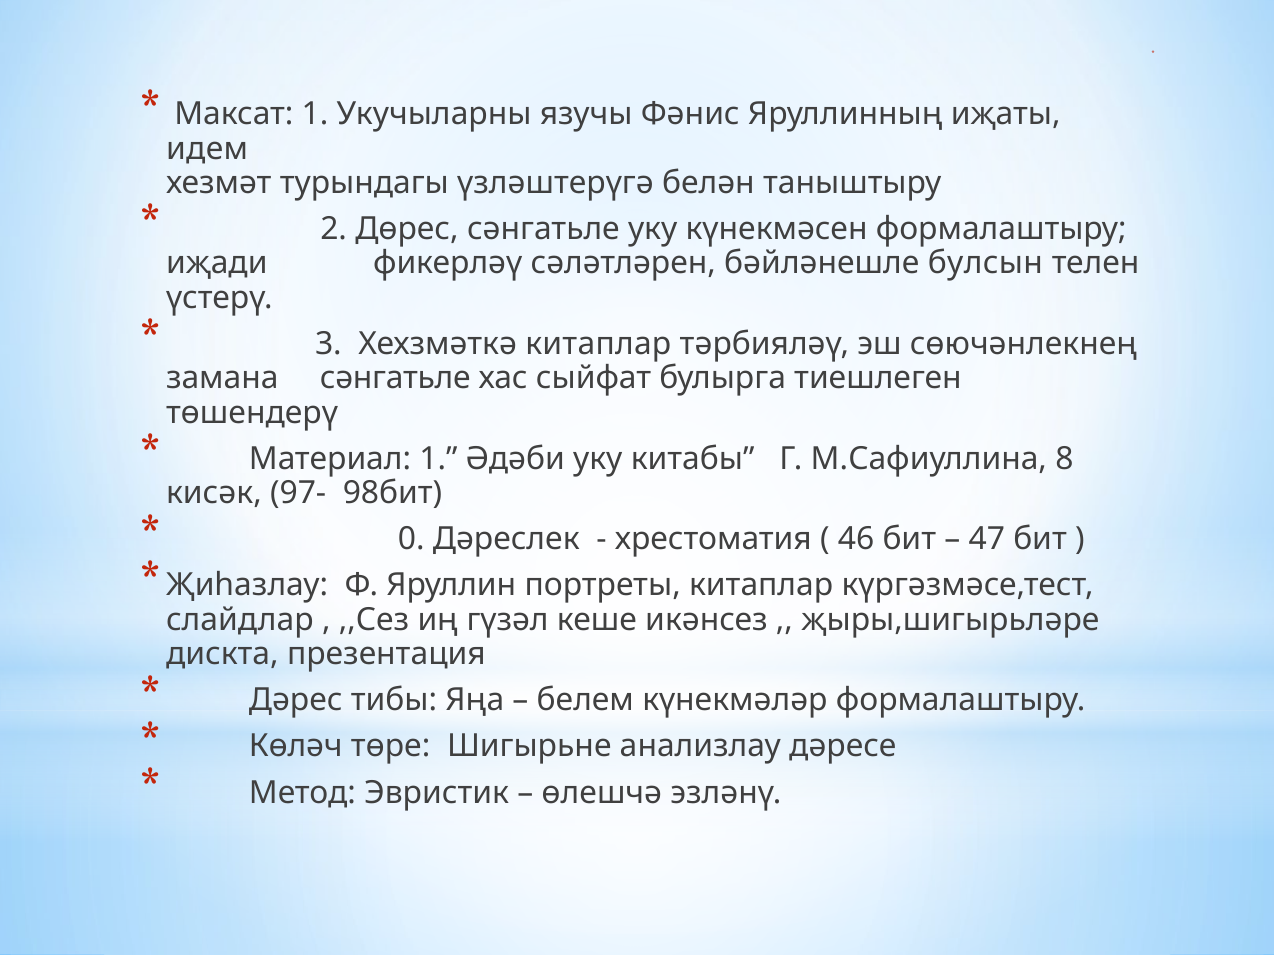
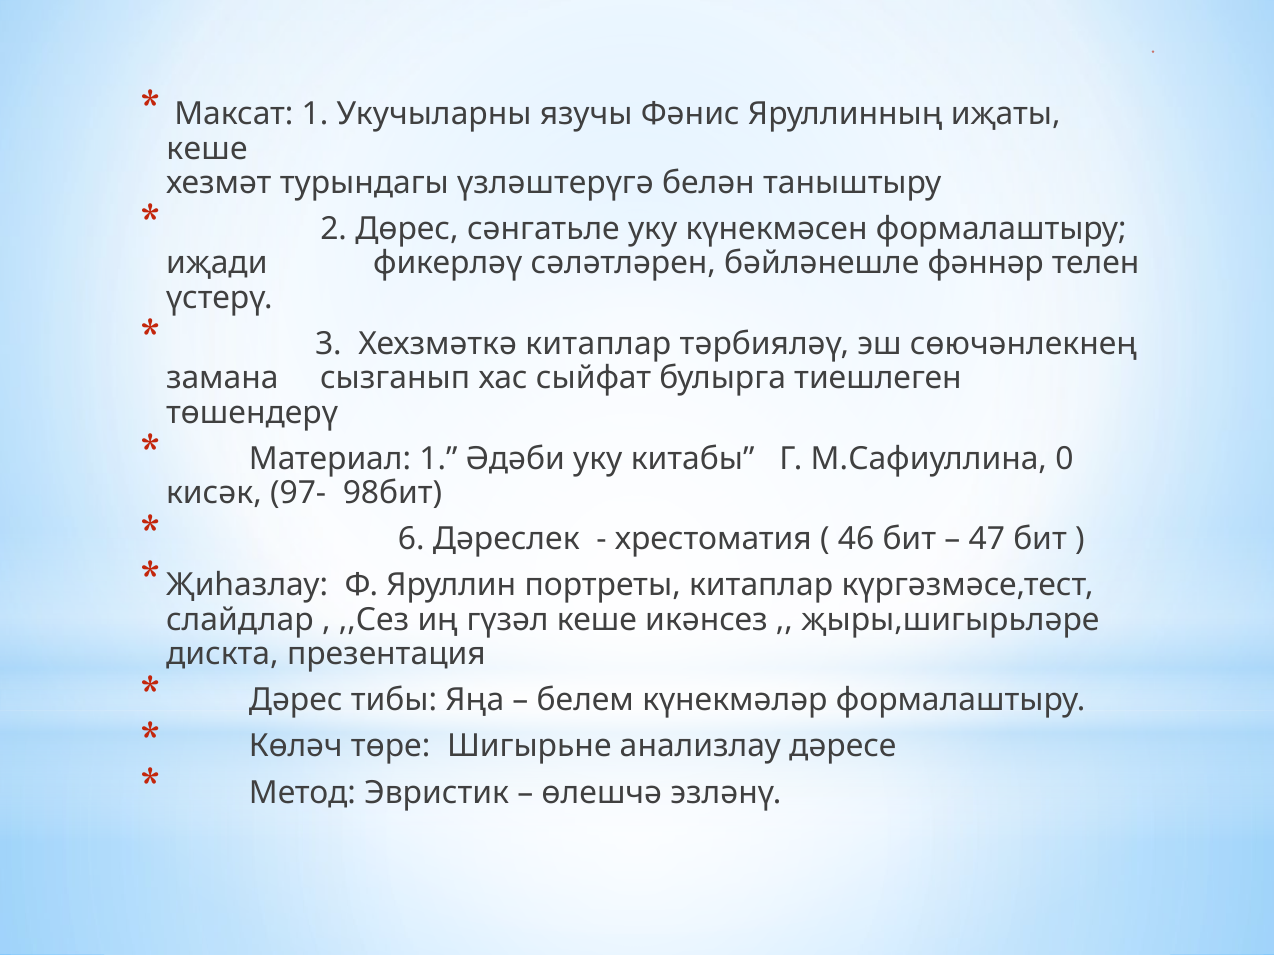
идем: идем -> кеше (207, 149)
булсын: булсын -> фәннәр (986, 264)
замана сәнгатьле: сәнгатьле -> сызганып (395, 379)
8: 8 -> 0 (1064, 459)
0: 0 -> 6 (411, 540)
